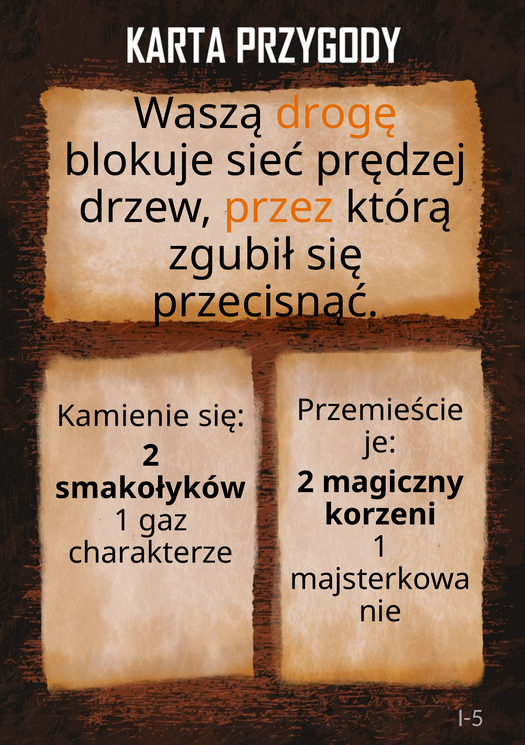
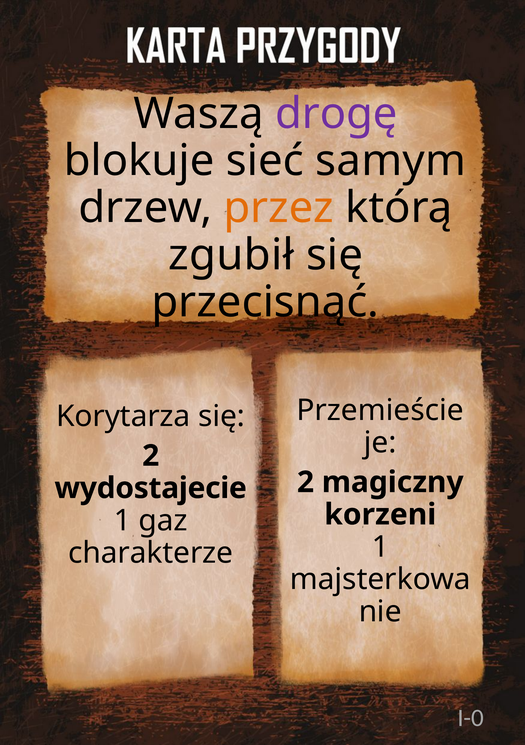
drogę colour: orange -> purple (336, 114)
prędzej: prędzej -> samym (391, 161)
Kamienie: Kamienie -> Korytarza (123, 417)
smakołyków: smakołyków -> wydostajecie (151, 489)
I-5: I-5 -> I-0 (471, 719)
